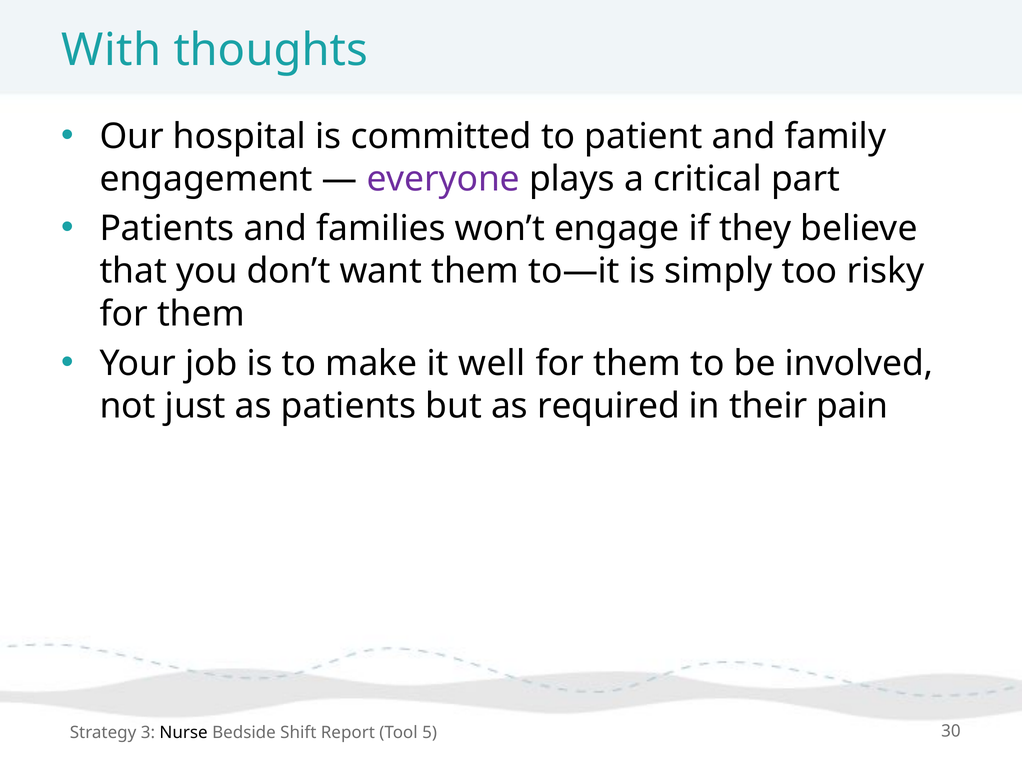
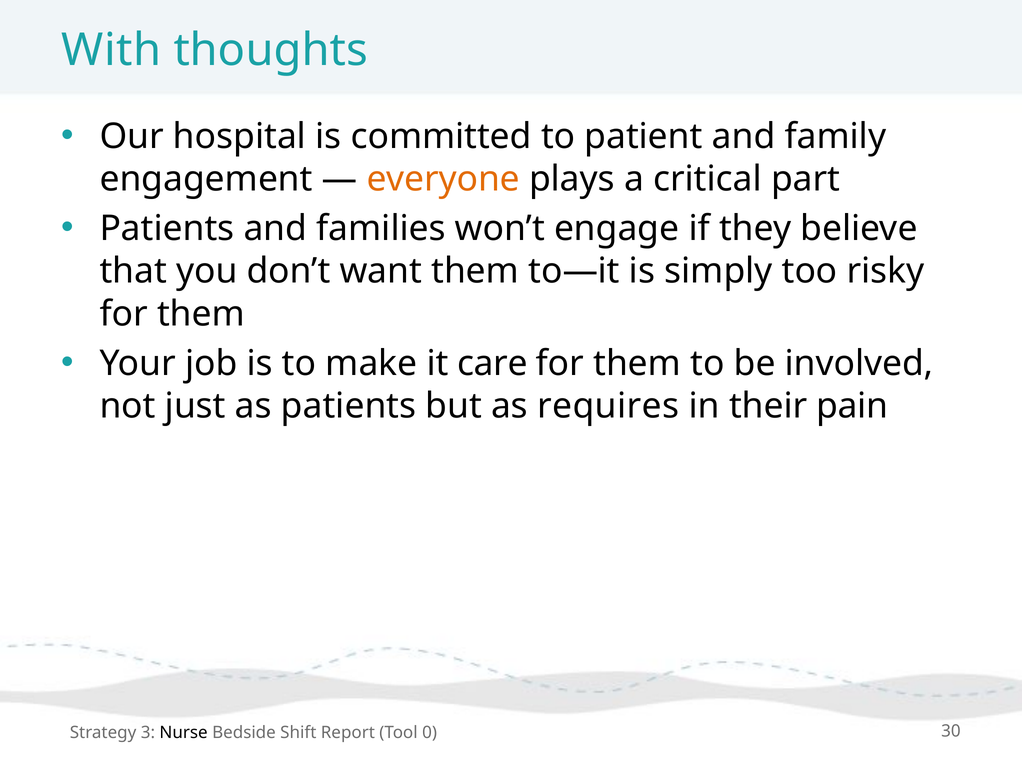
everyone colour: purple -> orange (443, 179)
well: well -> care (492, 363)
required: required -> requires (608, 406)
5: 5 -> 0 (430, 732)
